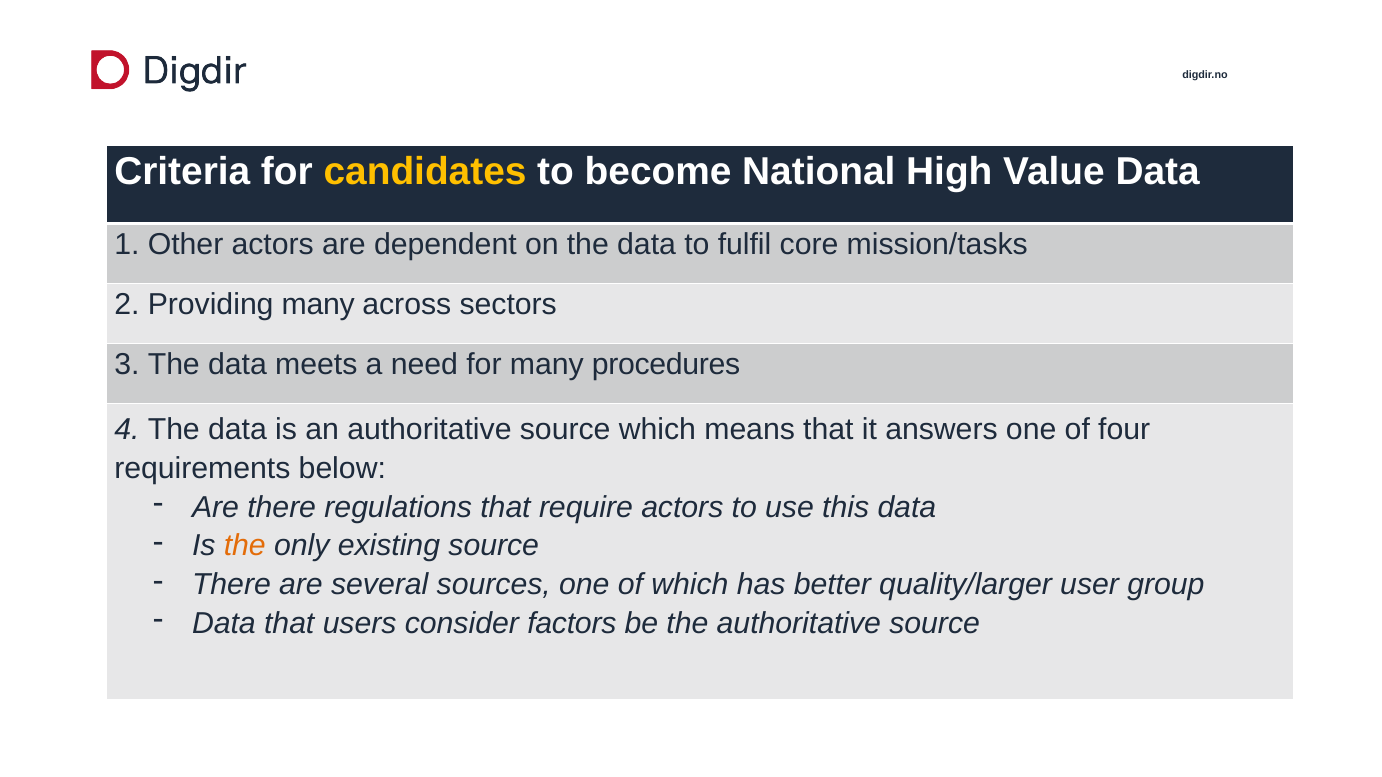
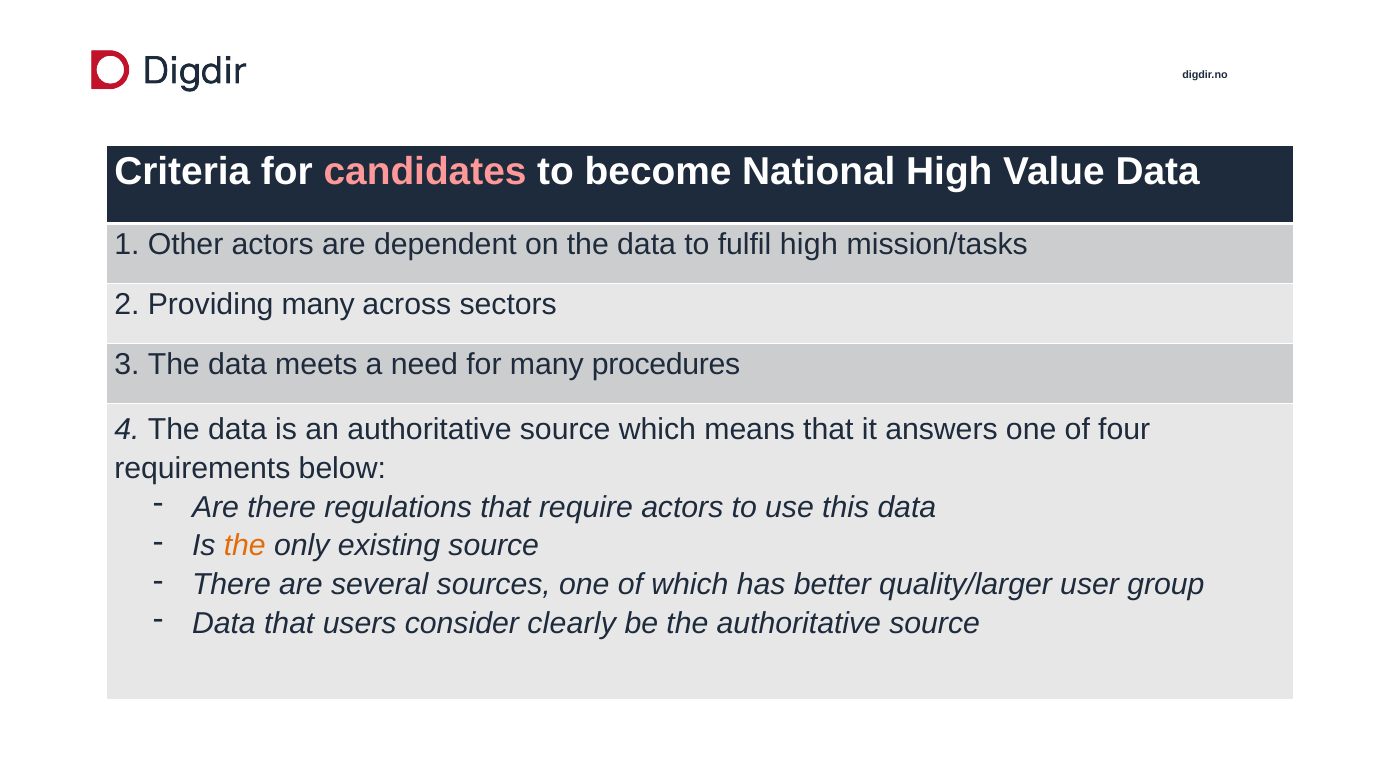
candidates colour: yellow -> pink (425, 172)
fulfil core: core -> high (809, 245)
factors: factors -> clearly (572, 624)
